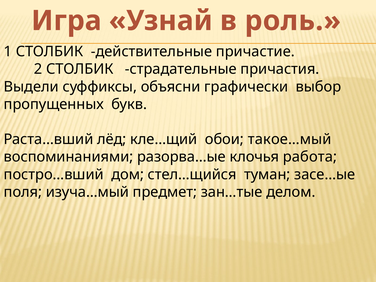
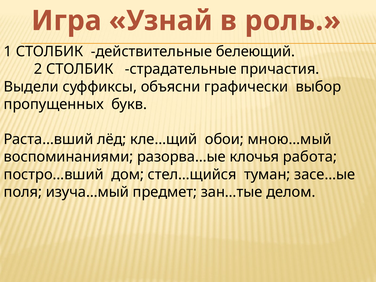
причастие: причастие -> белеющий (255, 52)
такое…мый: такое…мый -> мною…мый (290, 139)
